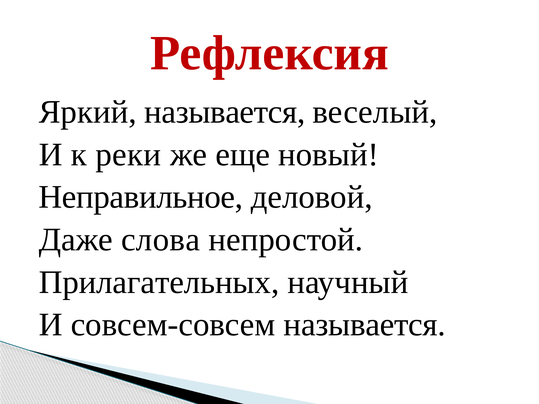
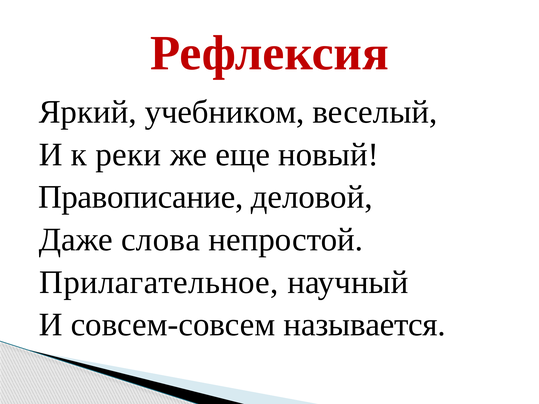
Яркий называется: называется -> учебником (225, 112)
Неправильное: Неправильное -> Правописание (141, 197)
Прилагательных: Прилагательных -> Прилагательное (159, 282)
